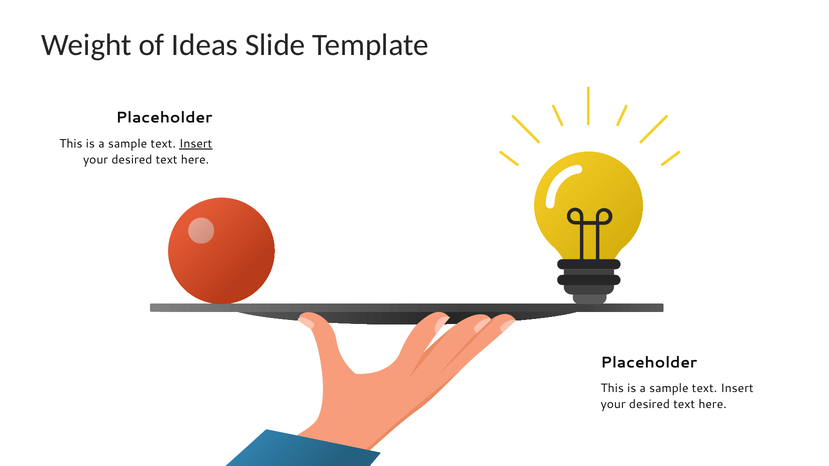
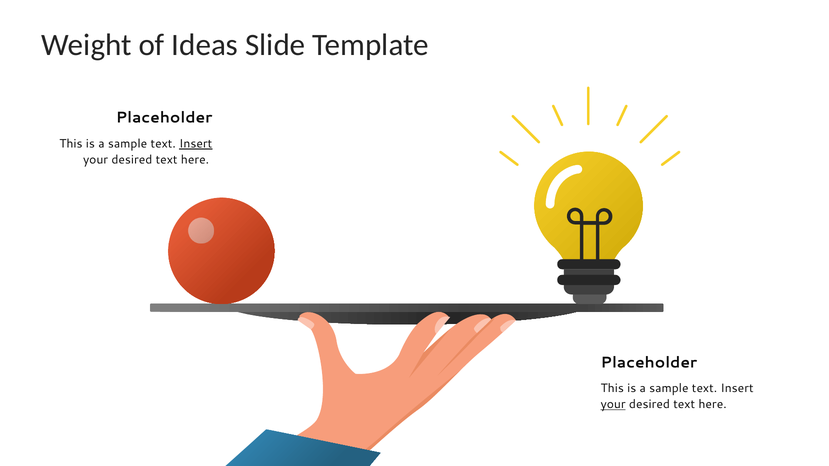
your underline: none -> present (613, 405)
